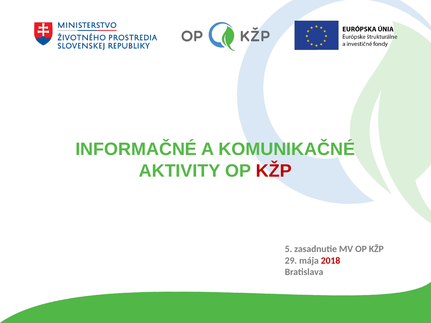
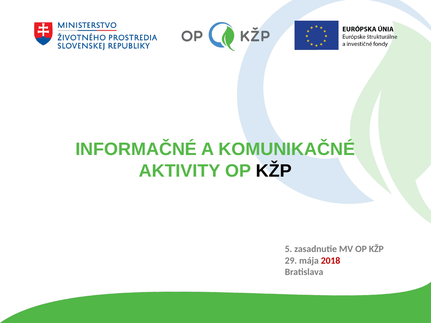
KŽP colour: red -> black (274, 171)
